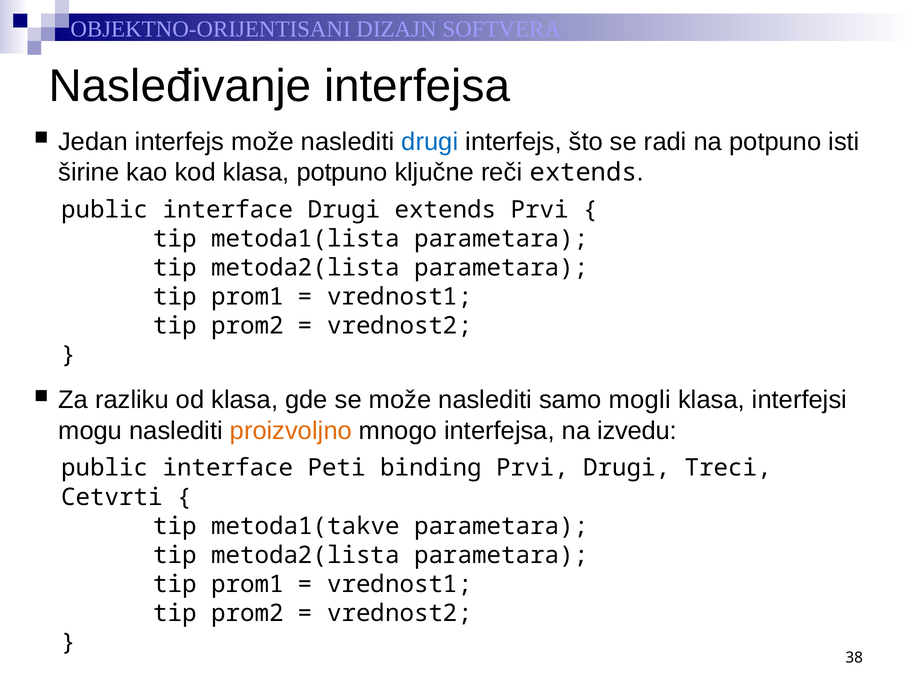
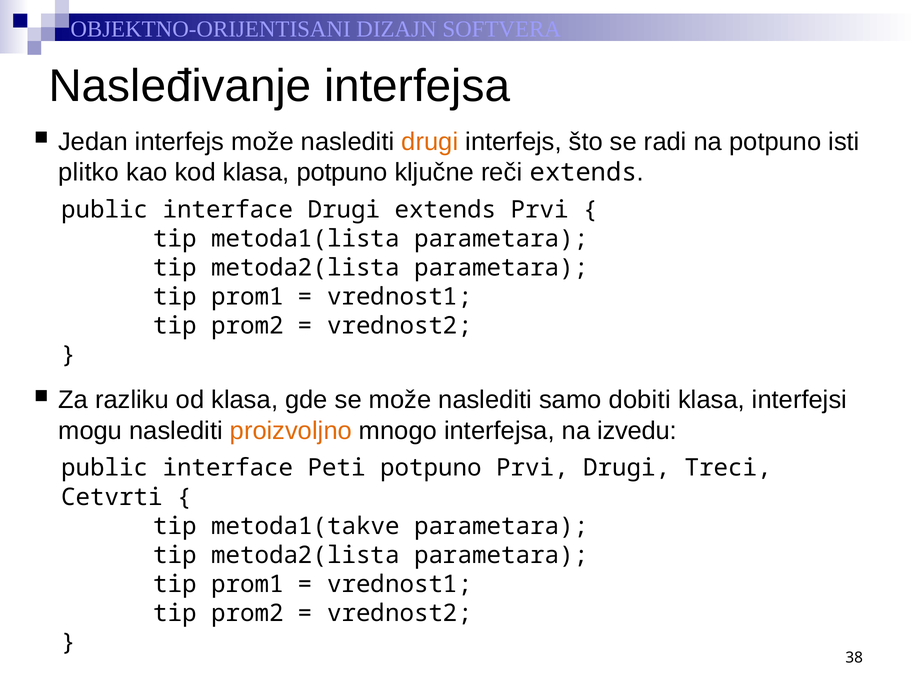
drugi colour: blue -> orange (430, 142)
širine: širine -> plitko (89, 172)
mogli: mogli -> dobiti (640, 400)
Peti binding: binding -> potpuno (431, 468)
